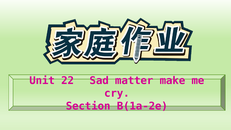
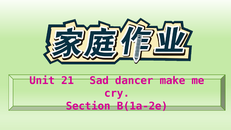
22: 22 -> 21 (68, 81)
matter: matter -> dancer (134, 81)
